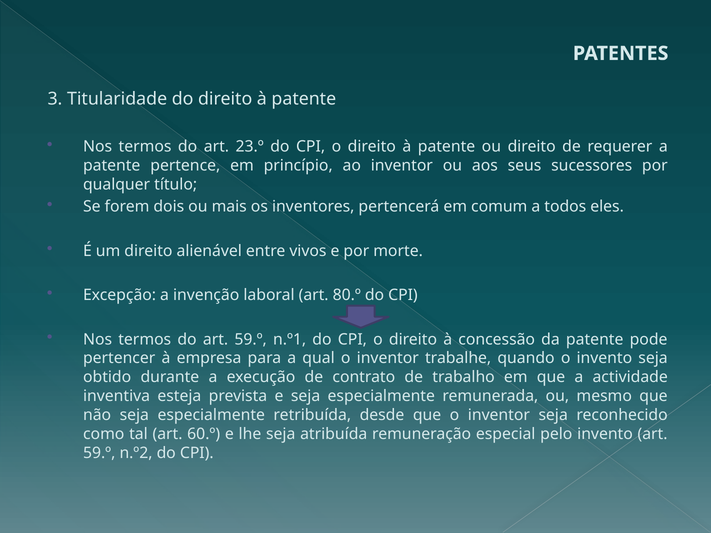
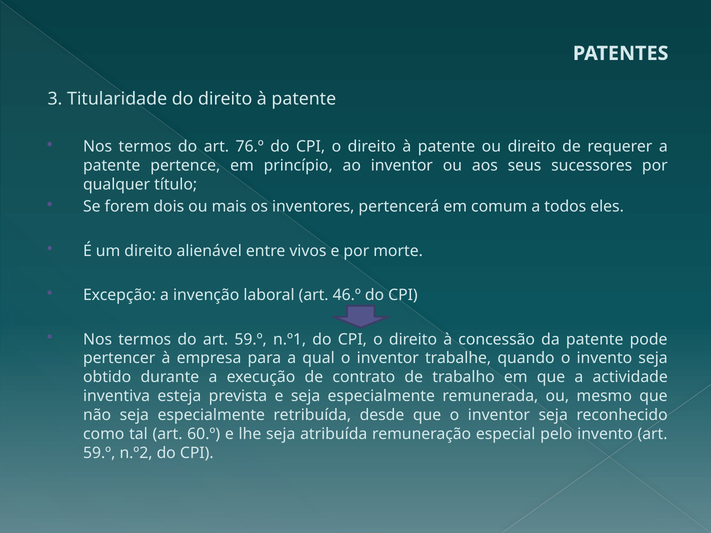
23.º: 23.º -> 76.º (250, 147)
80.º: 80.º -> 46.º (347, 295)
